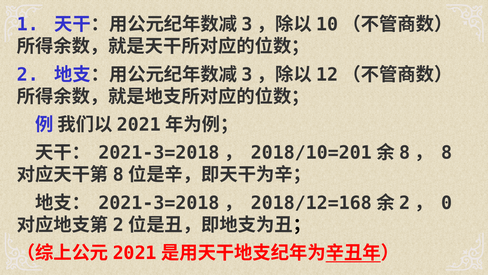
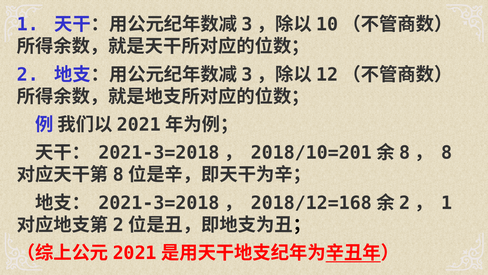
0: 0 -> 1 (447, 203)
